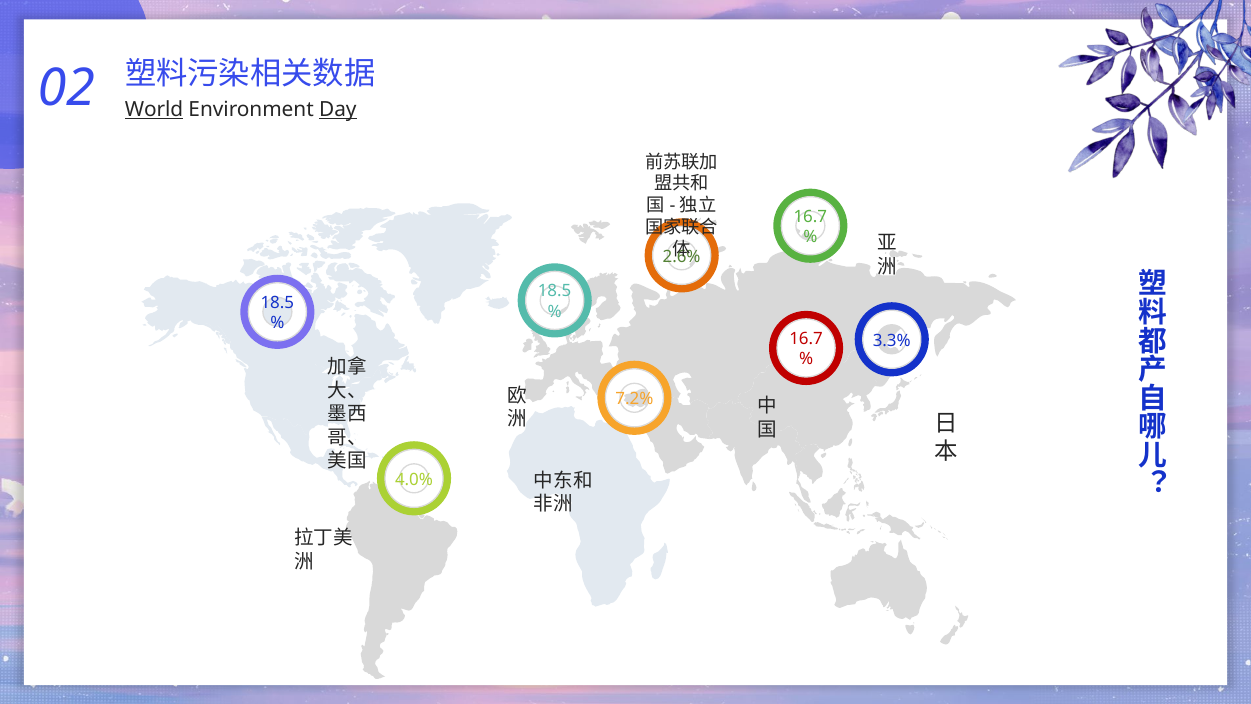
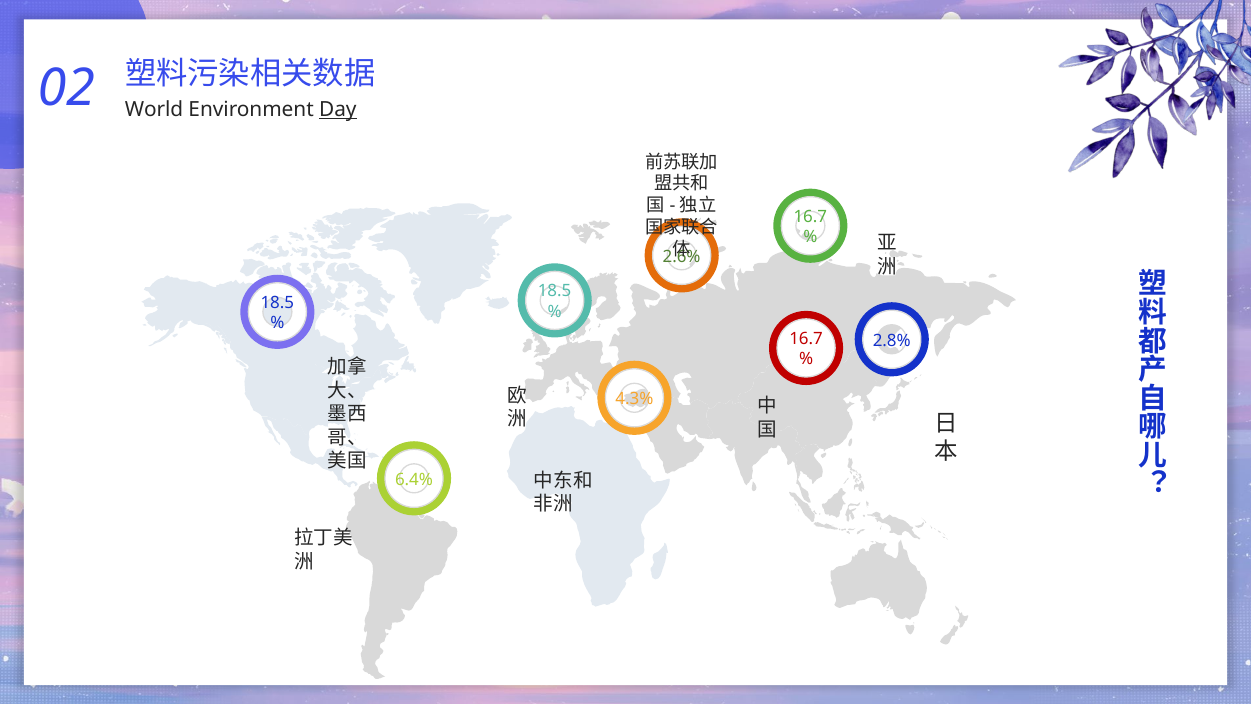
World underline: present -> none (154, 110)
3.3%: 3.3% -> 2.8% (892, 340)
7.2%: 7.2% -> 4.3% (634, 399)
4.0%: 4.0% -> 6.4% (414, 479)
